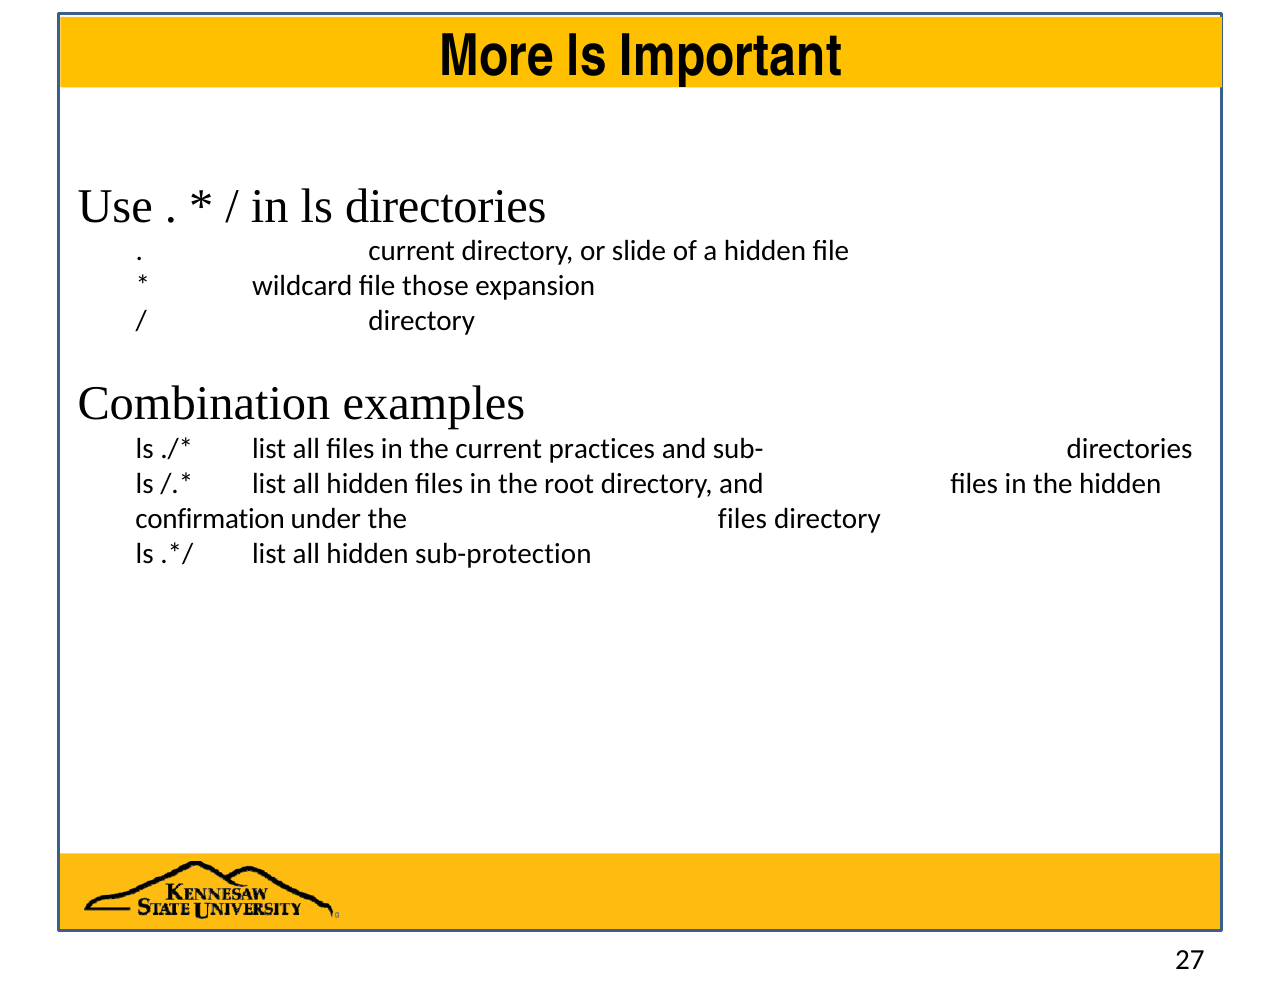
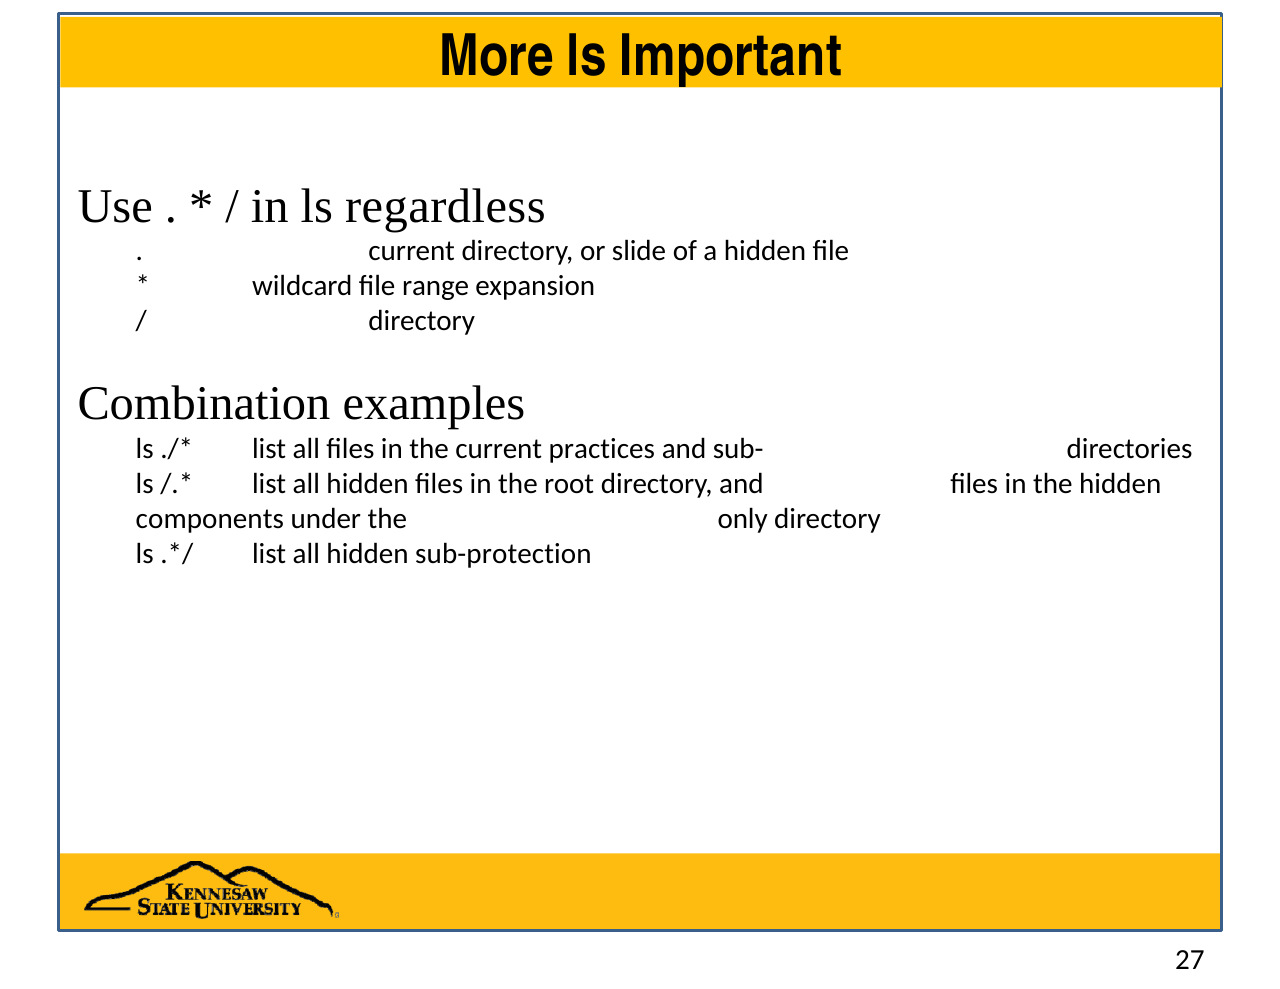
ls directories: directories -> regardless (445, 206)
those: those -> range (436, 286)
confirmation: confirmation -> components (210, 519)
the files: files -> only (743, 519)
